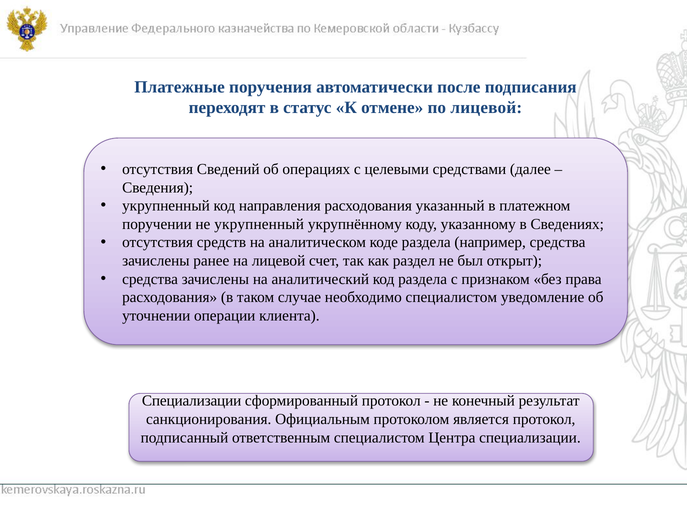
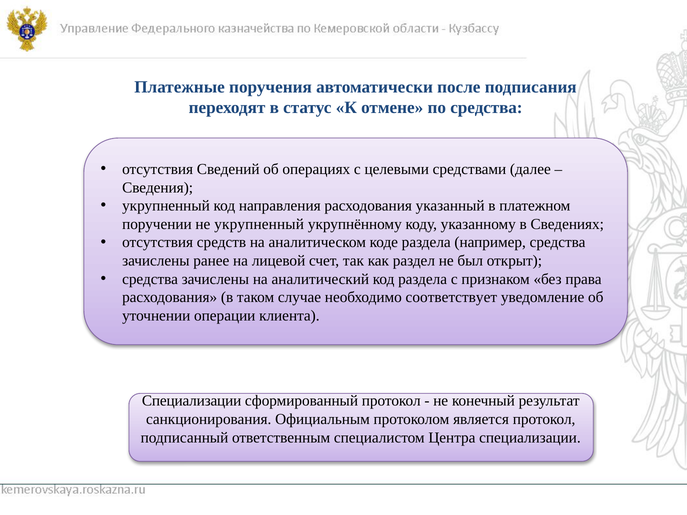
по лицевой: лицевой -> средства (486, 108)
необходимо специалистом: специалистом -> соответствует (451, 297)
